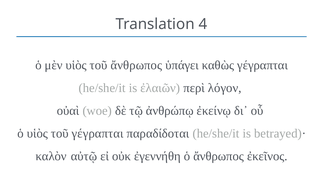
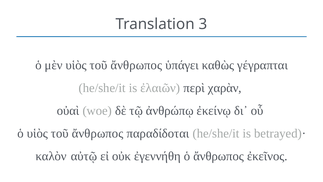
4: 4 -> 3 (203, 24)
λόγον: λόγον -> χαρὰν (225, 88)
ὁ υἱὸς τοῦ γέγραπται: γέγραπται -> ἄνθρωπος (98, 133)
